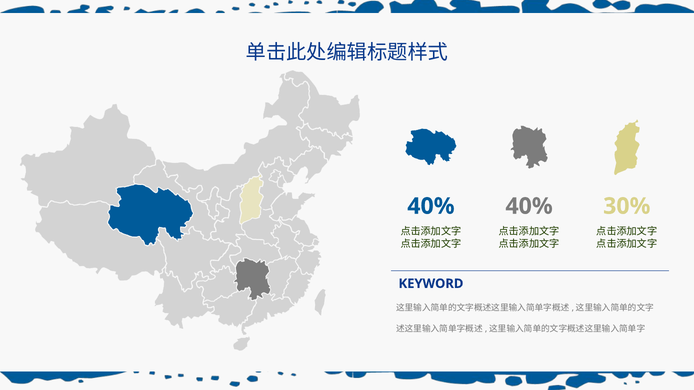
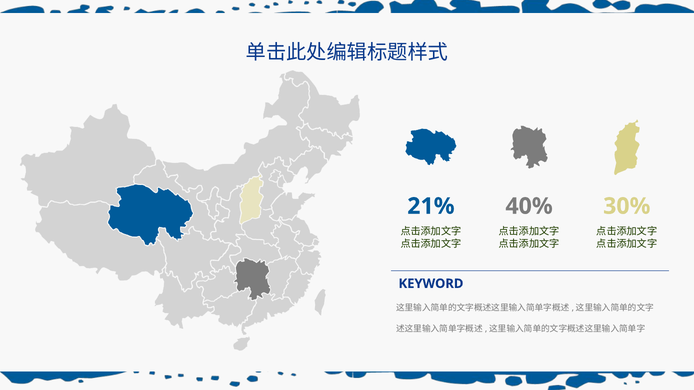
40%: 40% -> 21% (431, 206)
